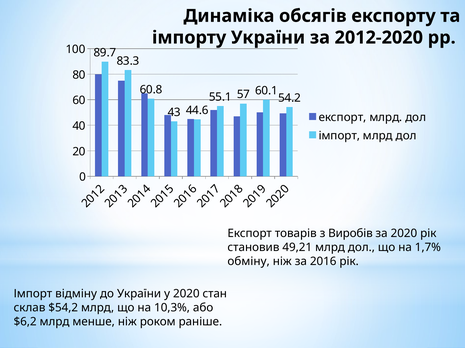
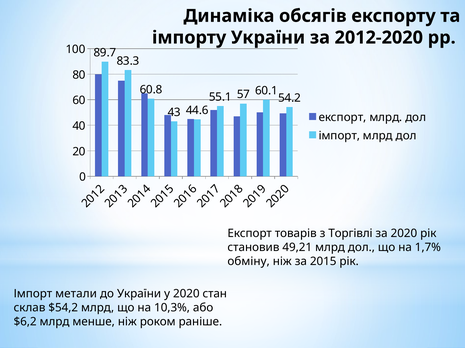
Виробів: Виробів -> Торгівлі (350, 234)
2016: 2016 -> 2015 (323, 262)
відміну: відміну -> метали (76, 294)
